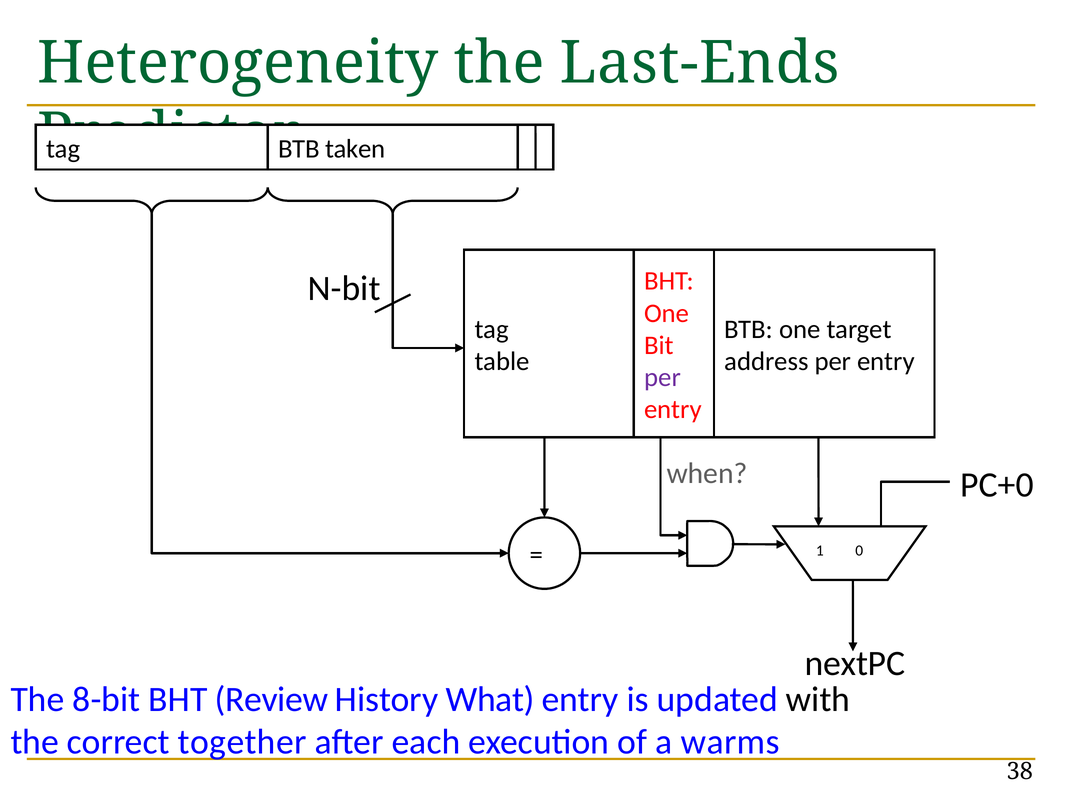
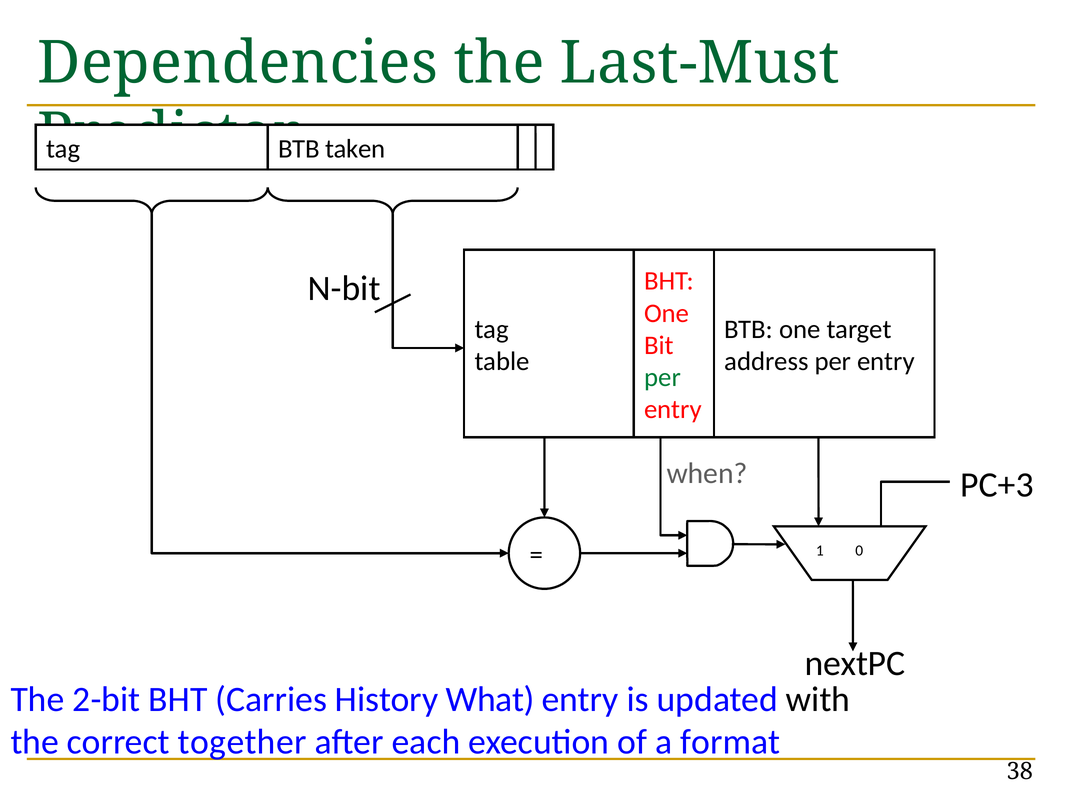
Heterogeneity: Heterogeneity -> Dependencies (238, 63)
Last-Ends: Last-Ends -> Last-Must (700, 63)
per colour: purple -> green (663, 378)
PC+0: PC+0 -> PC+3 (997, 485)
8-bit: 8-bit -> 2-bit (106, 699)
Review: Review -> Carries (271, 699)
warms: warms -> format (730, 742)
